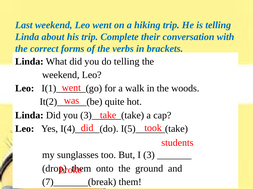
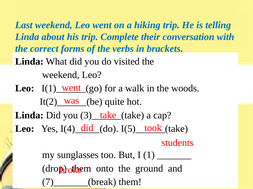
do telling: telling -> visited (127, 62)
3: 3 -> 1 (149, 156)
